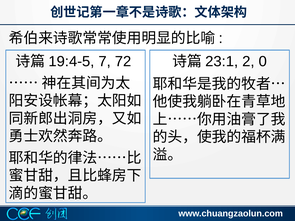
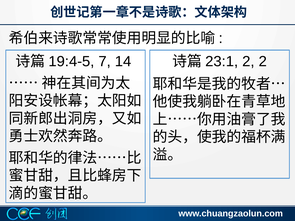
72: 72 -> 14 (123, 62)
2 0: 0 -> 2 (263, 62)
